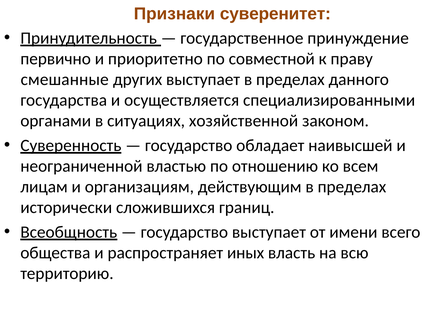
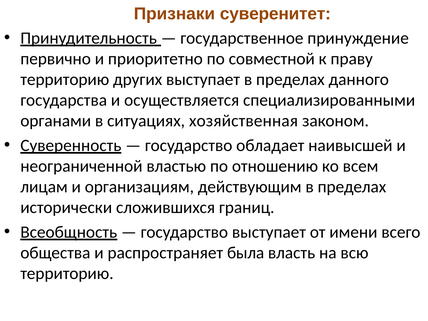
смешанные: смешанные -> территорию (65, 80)
хозяйственной: хозяйственной -> хозяйственная (243, 121)
иных: иных -> была (246, 253)
